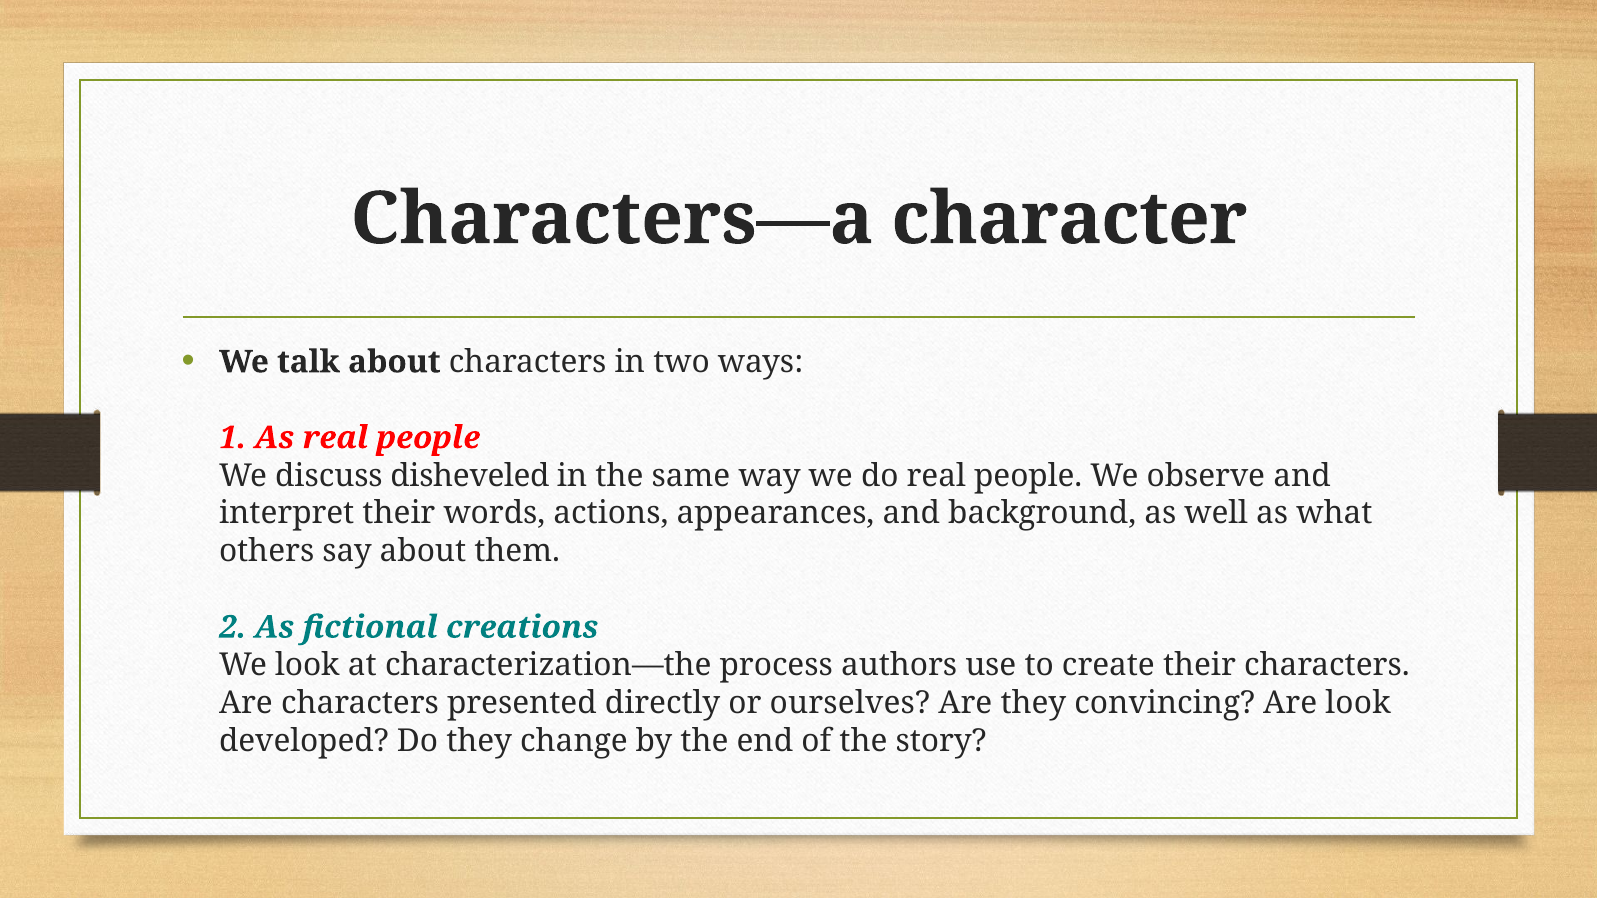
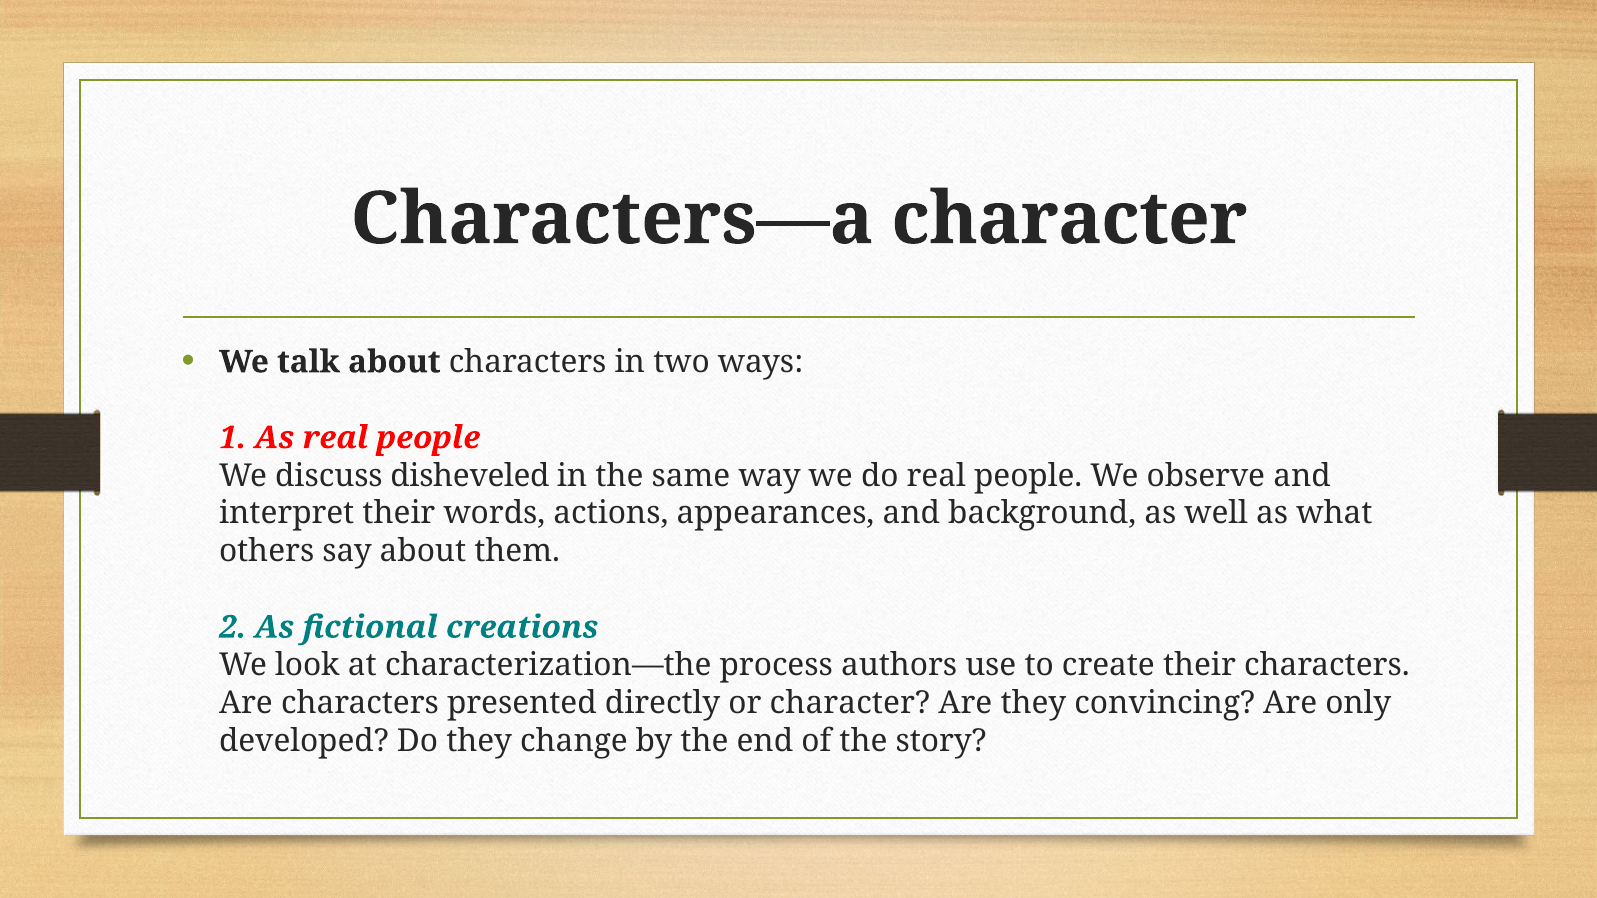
or ourselves: ourselves -> character (850, 703)
Are look: look -> only (1358, 703)
